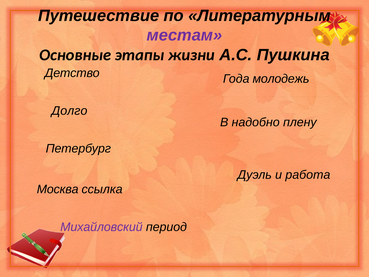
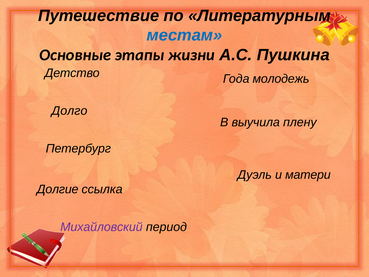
местам colour: purple -> blue (184, 35)
надобно: надобно -> выучила (256, 122)
работа: работа -> матери (308, 175)
Москва: Москва -> Долгие (58, 189)
